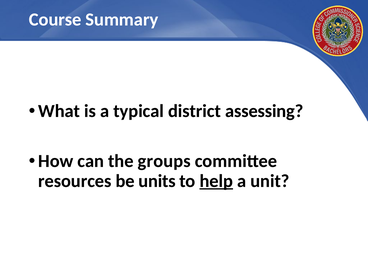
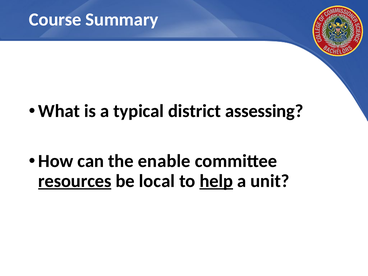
groups: groups -> enable (164, 161)
resources underline: none -> present (75, 181)
units: units -> local (157, 181)
